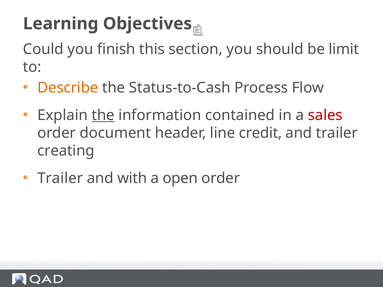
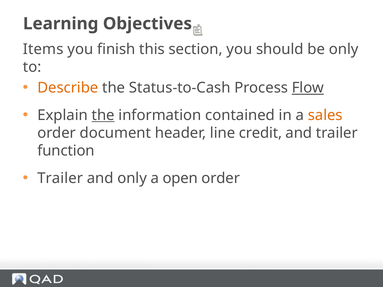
Could: Could -> Items (43, 49)
be limit: limit -> only (344, 49)
Flow underline: none -> present (308, 88)
sales colour: red -> orange (325, 115)
creating: creating -> function (66, 151)
and with: with -> only (132, 178)
